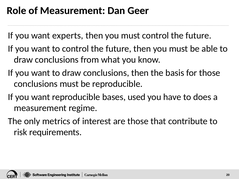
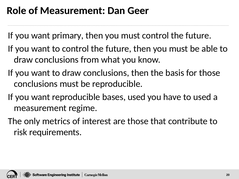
experts: experts -> primary (68, 36)
to does: does -> used (202, 97)
